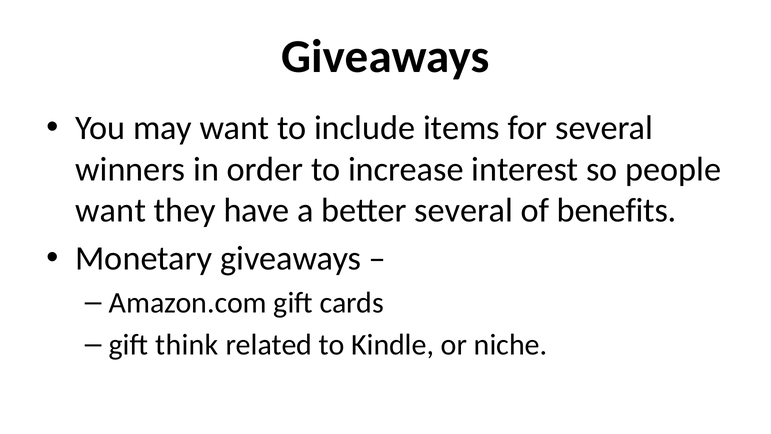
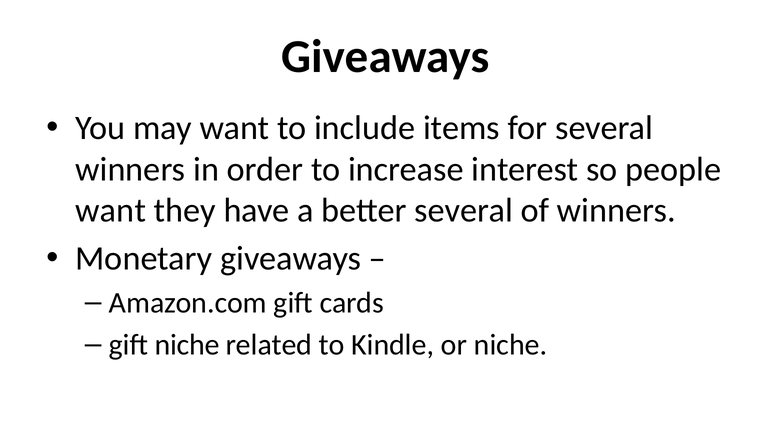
of benefits: benefits -> winners (616, 210)
gift think: think -> niche (187, 345)
